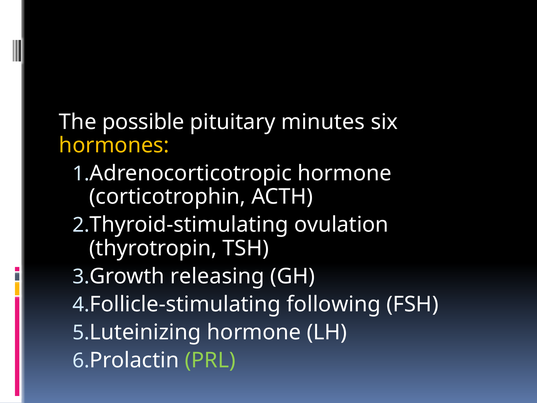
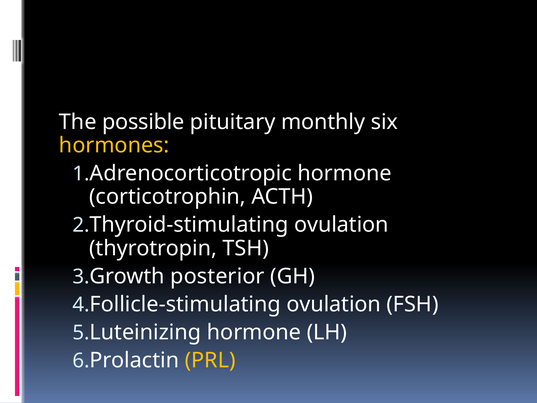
minutes: minutes -> monthly (323, 122)
releasing: releasing -> posterior (217, 276)
following: following -> ovulation (334, 304)
PRL colour: light green -> yellow (210, 360)
